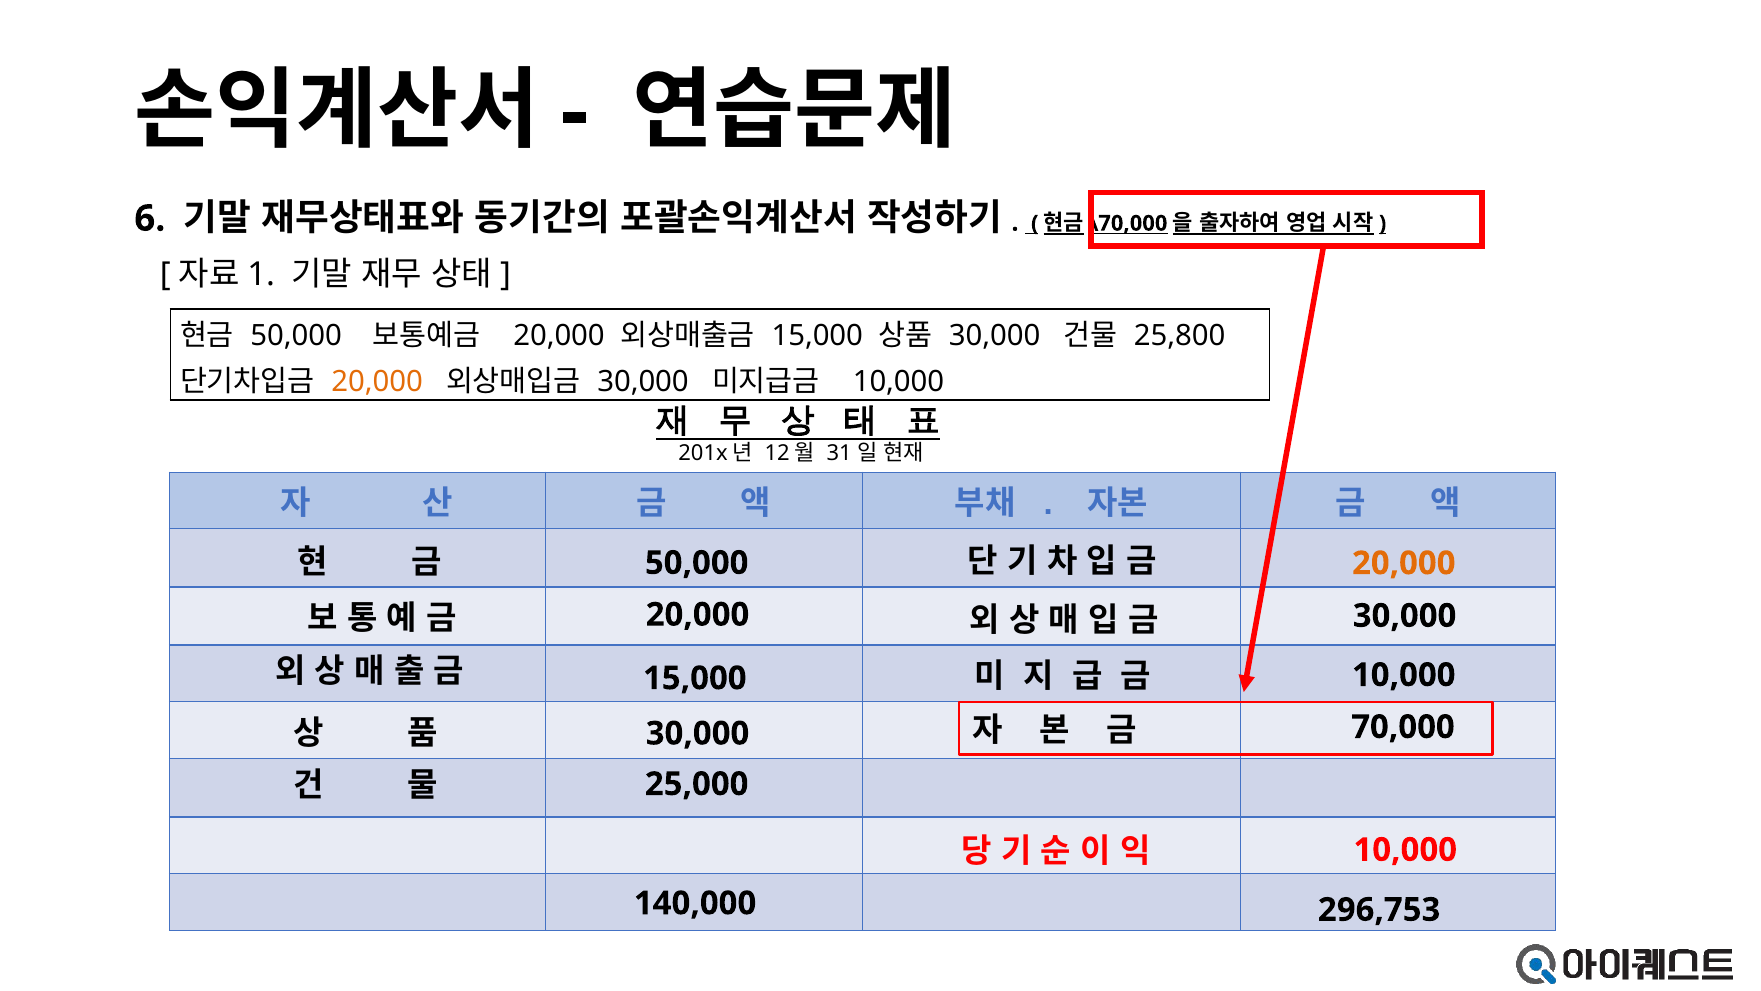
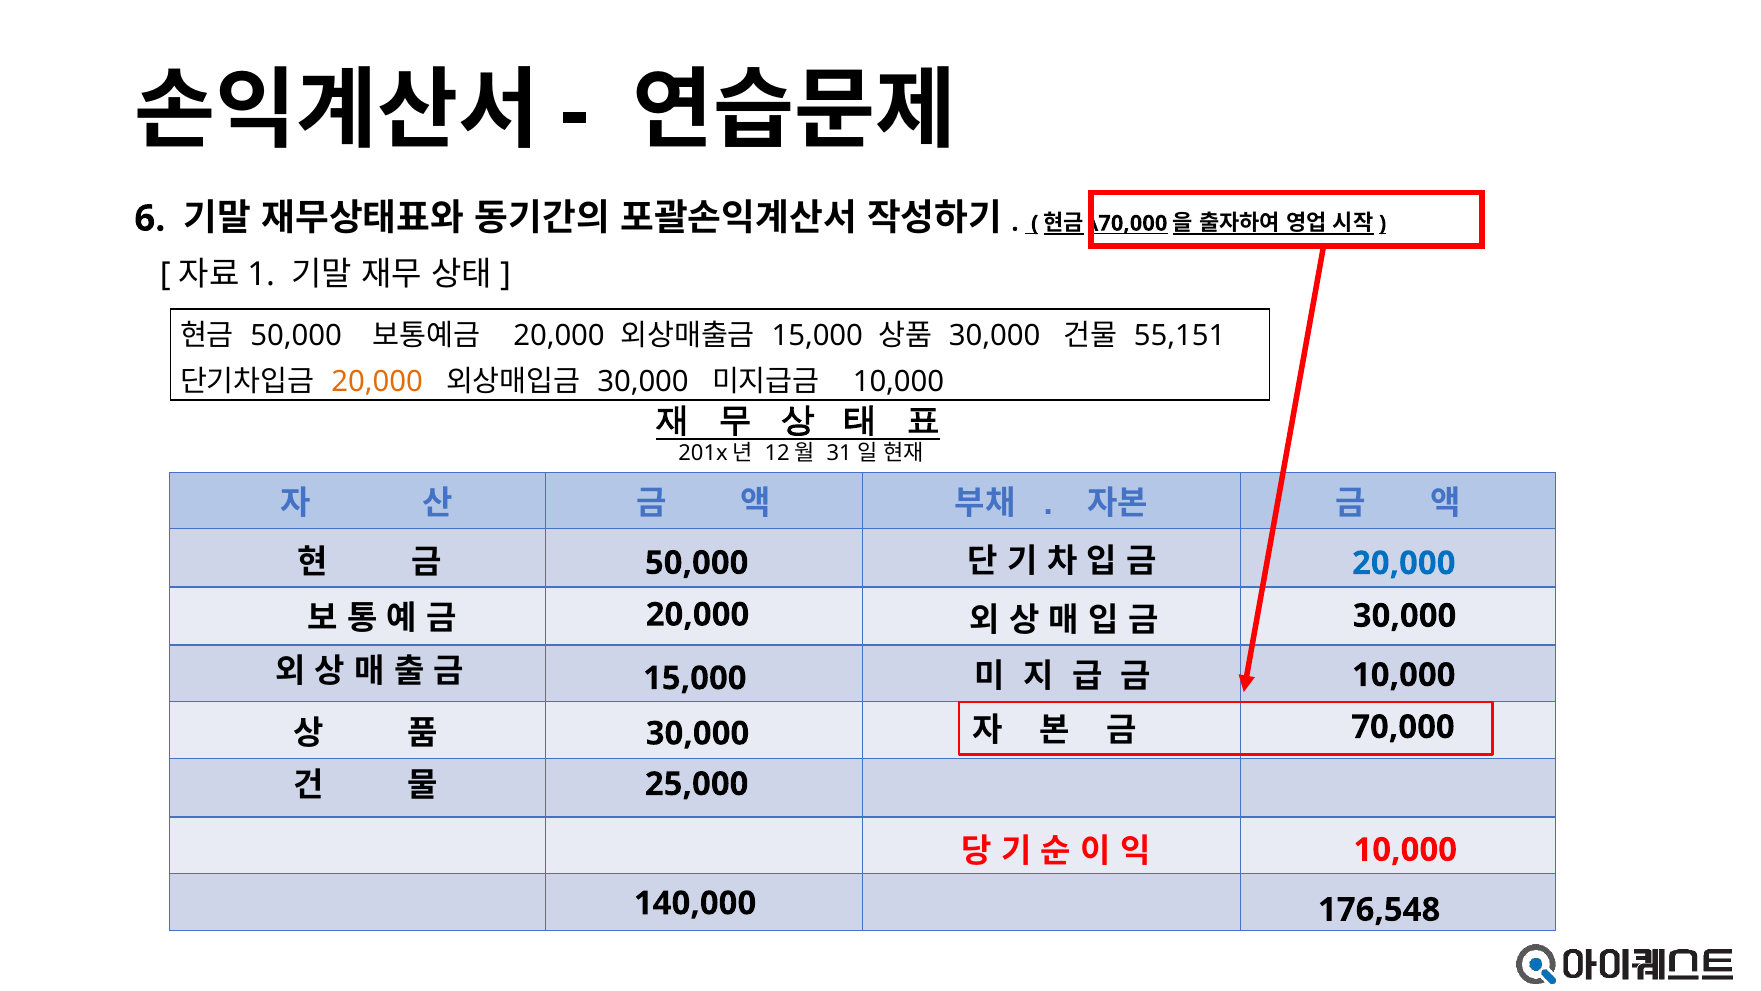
25,800: 25,800 -> 55,151 (1180, 336)
20,000 colour: orange -> blue (1404, 563)
296,753: 296,753 -> 176,548 (1379, 909)
